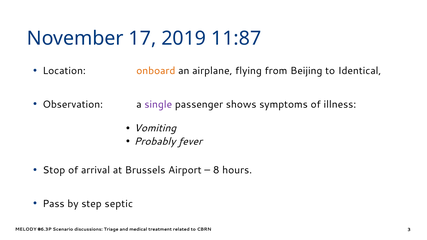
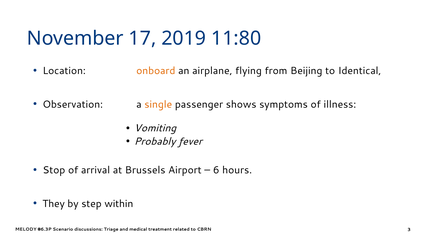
11:87: 11:87 -> 11:80 (236, 38)
single colour: purple -> orange (158, 104)
8: 8 -> 6 (216, 170)
Pass: Pass -> They (54, 204)
septic: septic -> within (119, 204)
